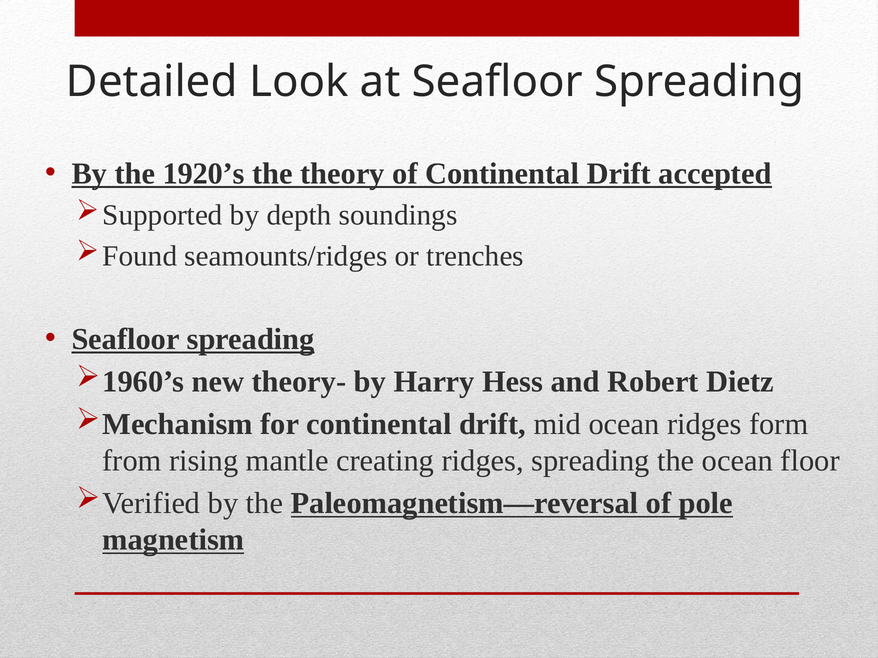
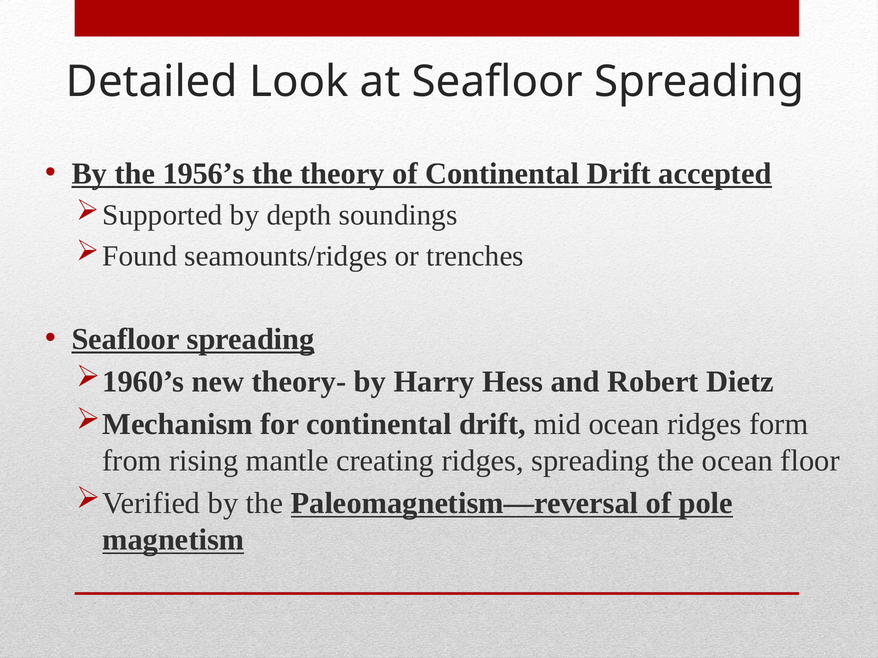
1920’s: 1920’s -> 1956’s (204, 174)
